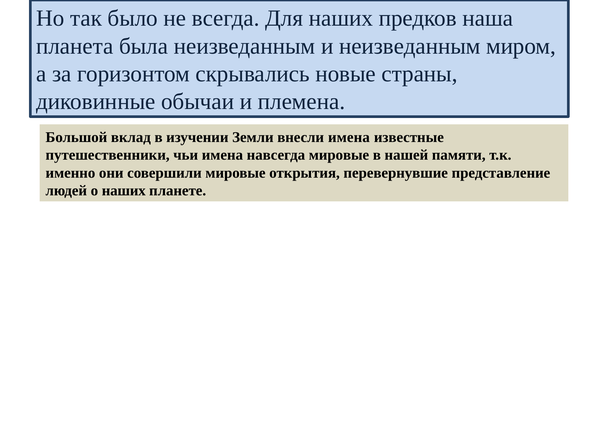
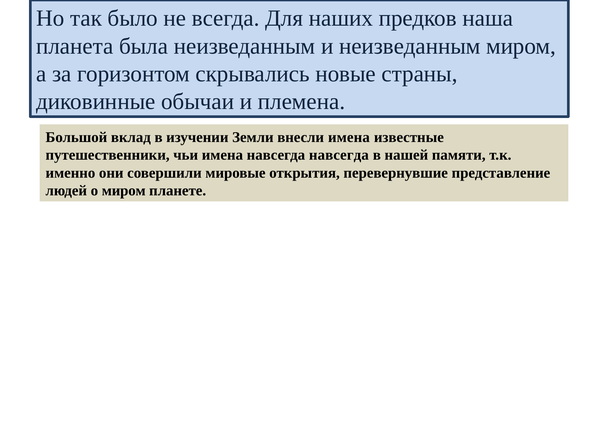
навсегда мировые: мировые -> навсегда (339, 155)
о наших: наших -> миром (124, 191)
